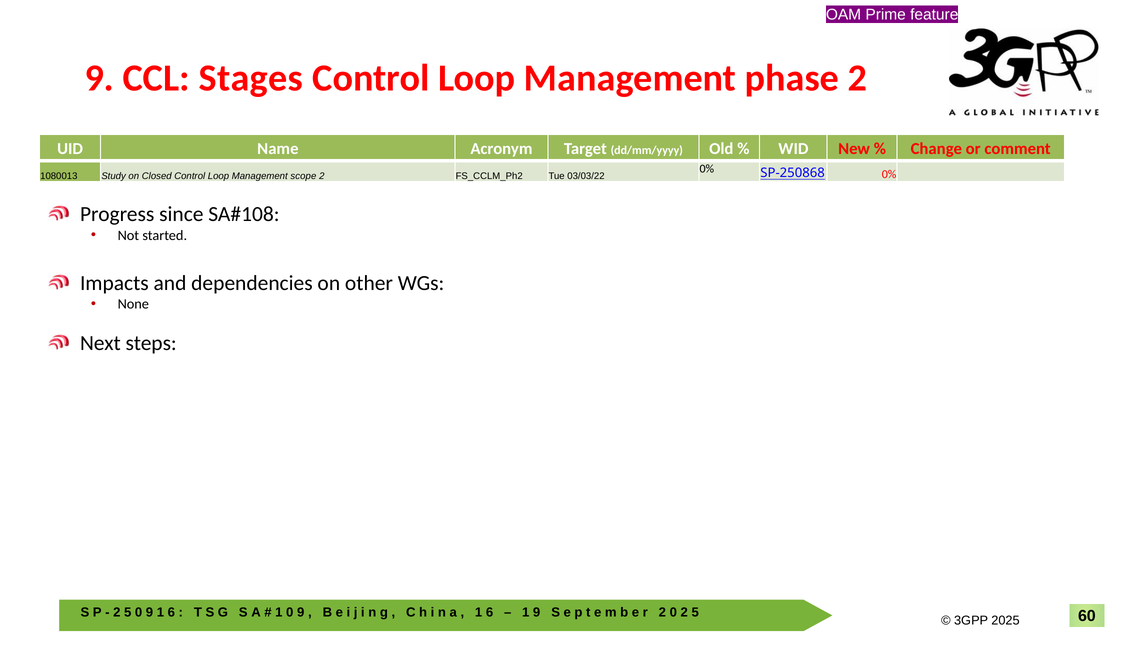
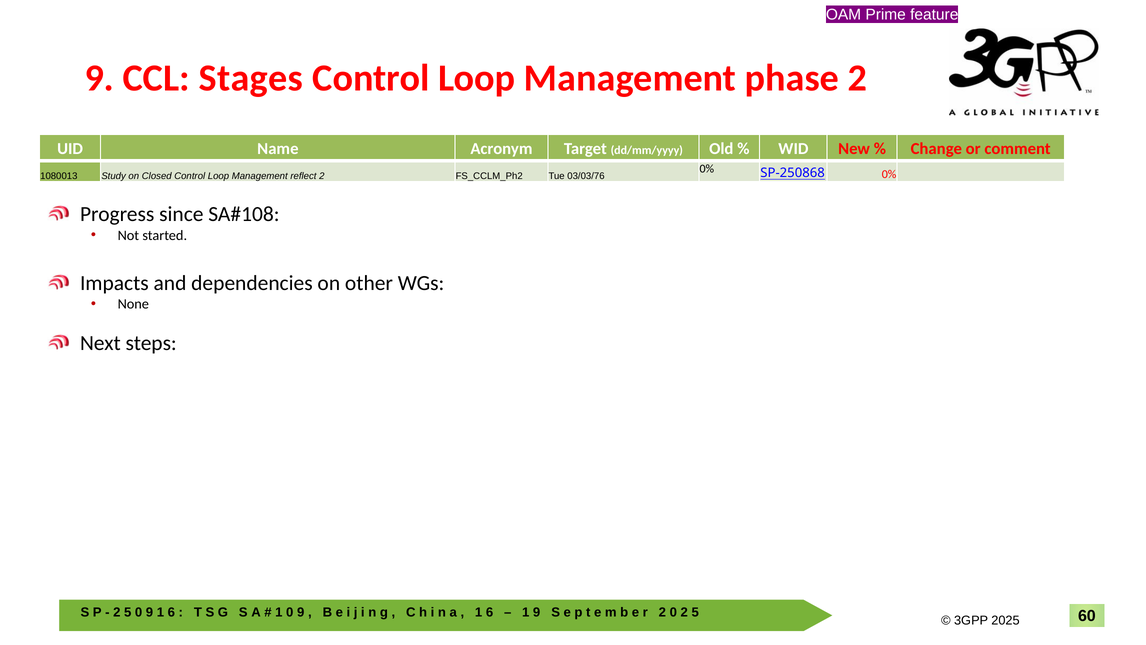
scope: scope -> reflect (303, 176)
03/03/22: 03/03/22 -> 03/03/76 (586, 176)
